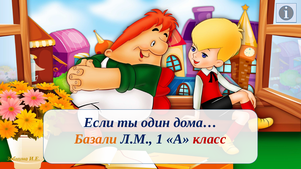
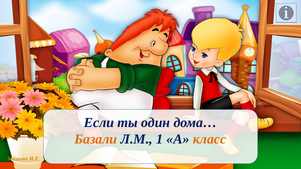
класс colour: red -> orange (210, 139)
